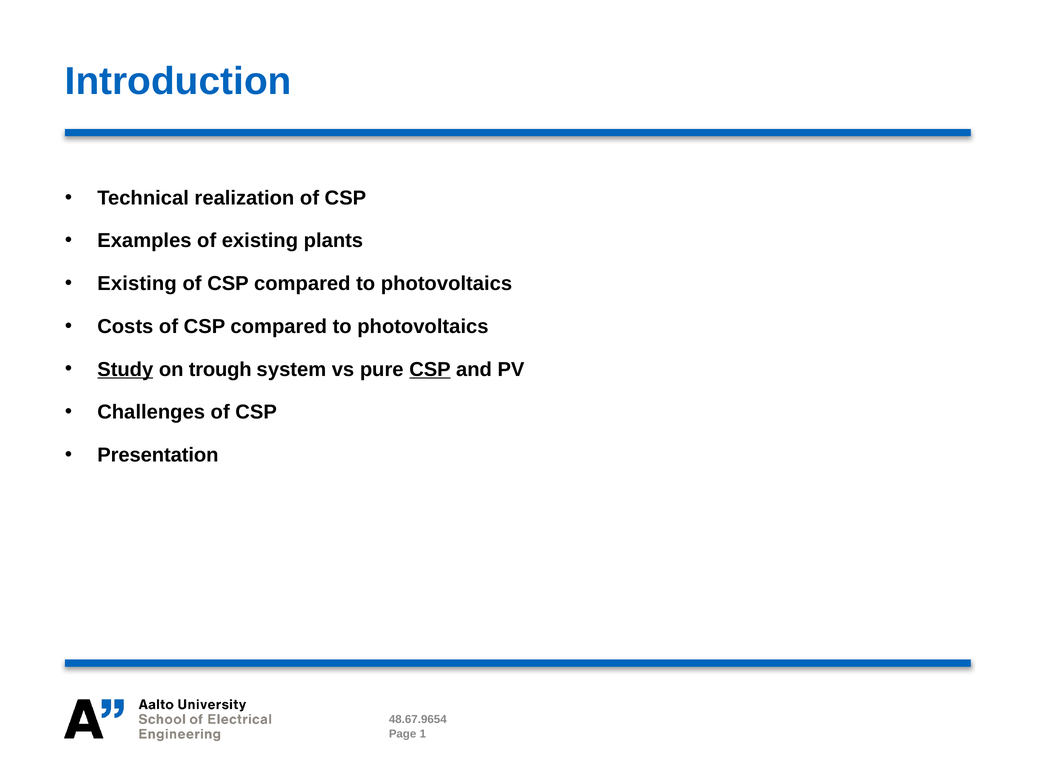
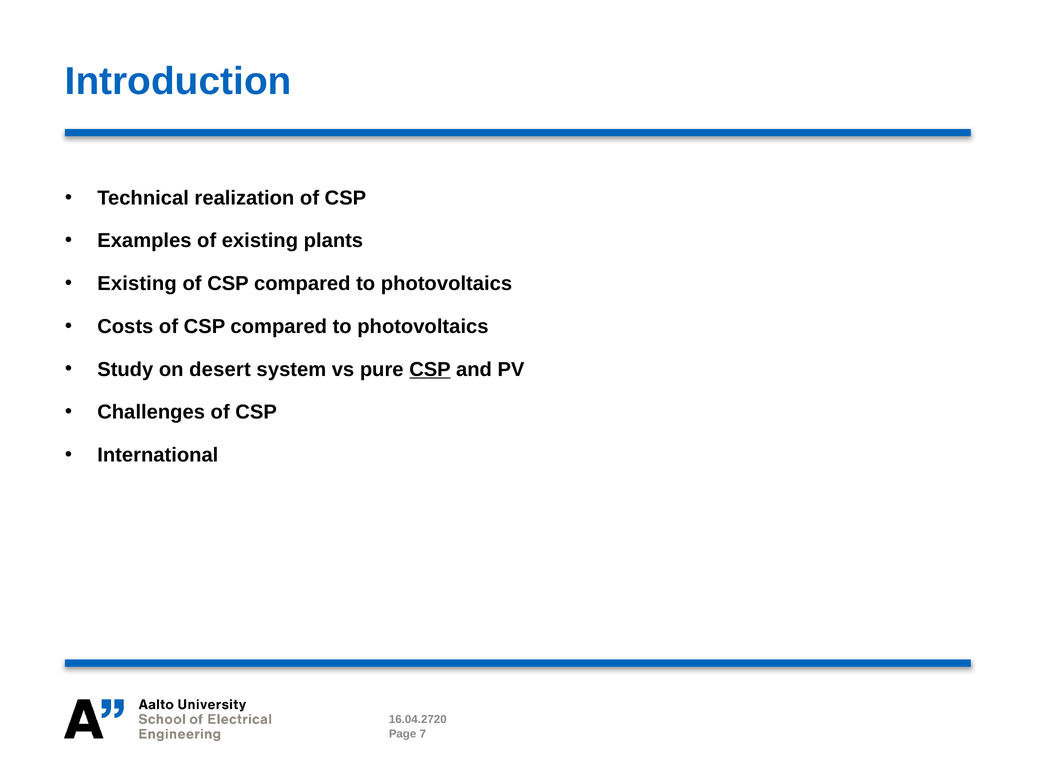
Study underline: present -> none (125, 369)
trough: trough -> desert (220, 369)
Presentation: Presentation -> International (158, 455)
48.67.9654: 48.67.9654 -> 16.04.2720 (418, 719)
1: 1 -> 7 (423, 734)
